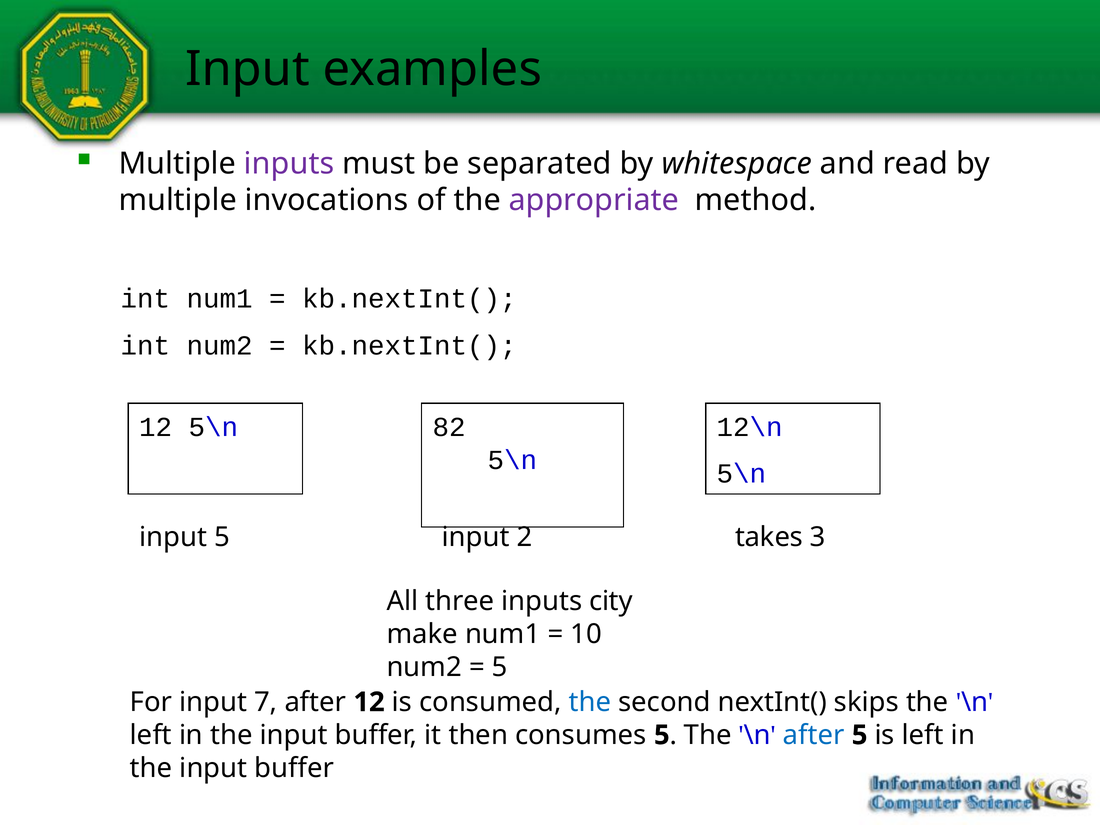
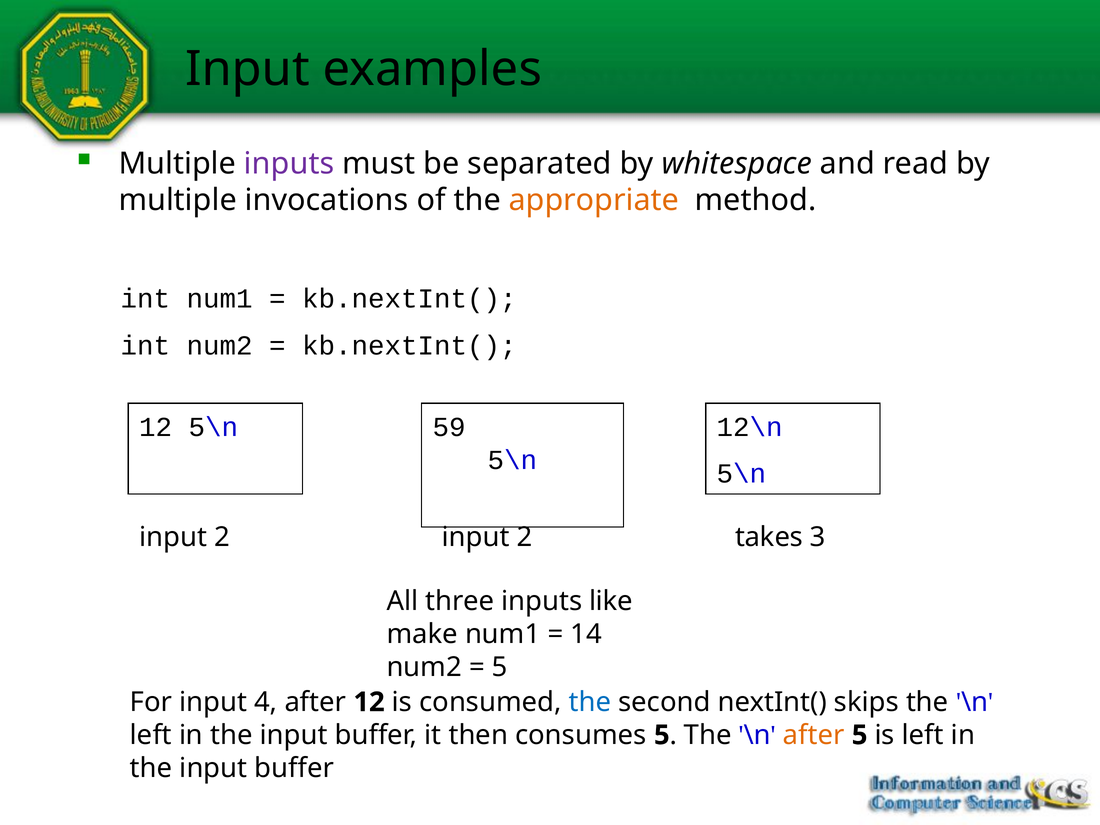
appropriate colour: purple -> orange (594, 200)
82: 82 -> 59 (449, 427)
5: 5 -> 2 (222, 537)
city: city -> like (611, 601)
10: 10 -> 14 (586, 634)
7: 7 -> 4 (266, 702)
after colour: blue -> orange (814, 735)
